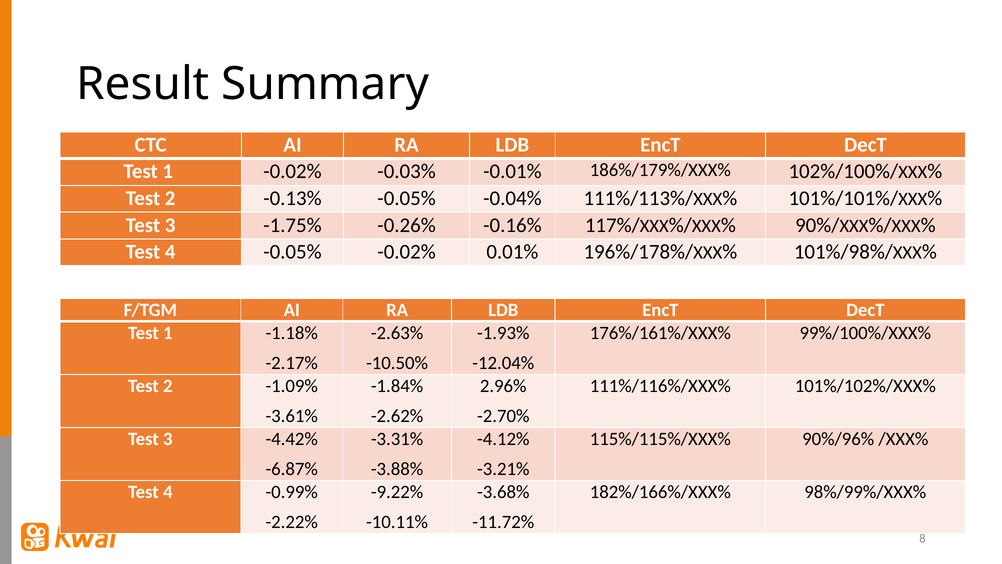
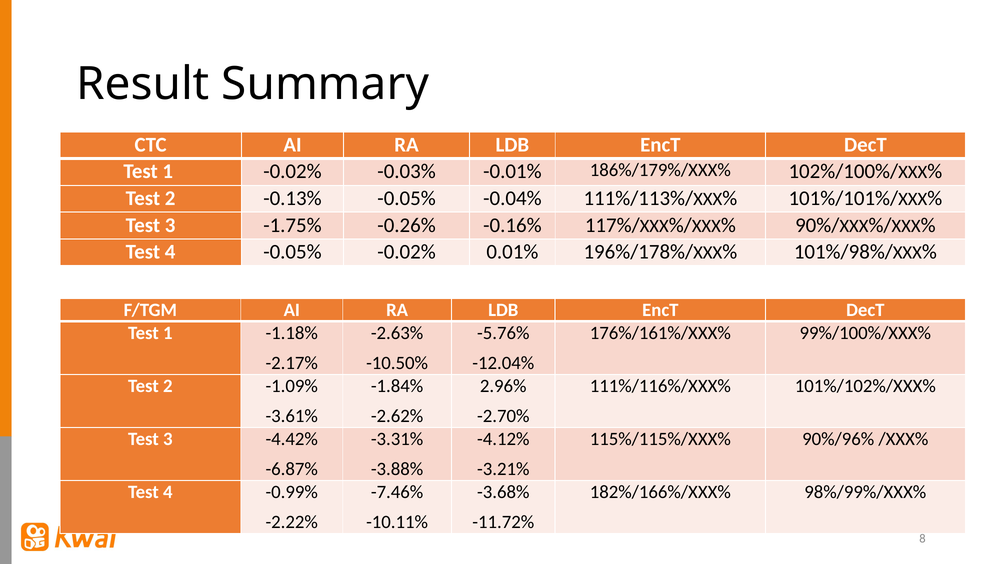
-1.93%: -1.93% -> -5.76% (503, 333)
-9.22%: -9.22% -> -7.46% (397, 492)
